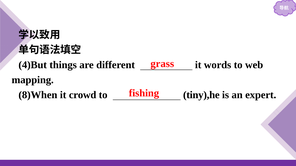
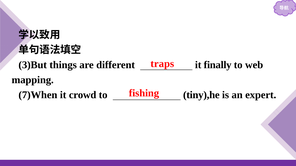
grass: grass -> traps (162, 64)
4)But: 4)But -> 3)But (33, 65)
words: words -> finally (218, 65)
8)When: 8)When -> 7)When (38, 95)
